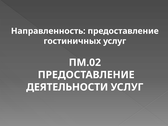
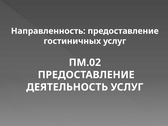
ДЕЯТЕЛЬНОСТИ: ДЕЯТЕЛЬНОСТИ -> ДЕЯТЕЛЬНОСТЬ (67, 87)
